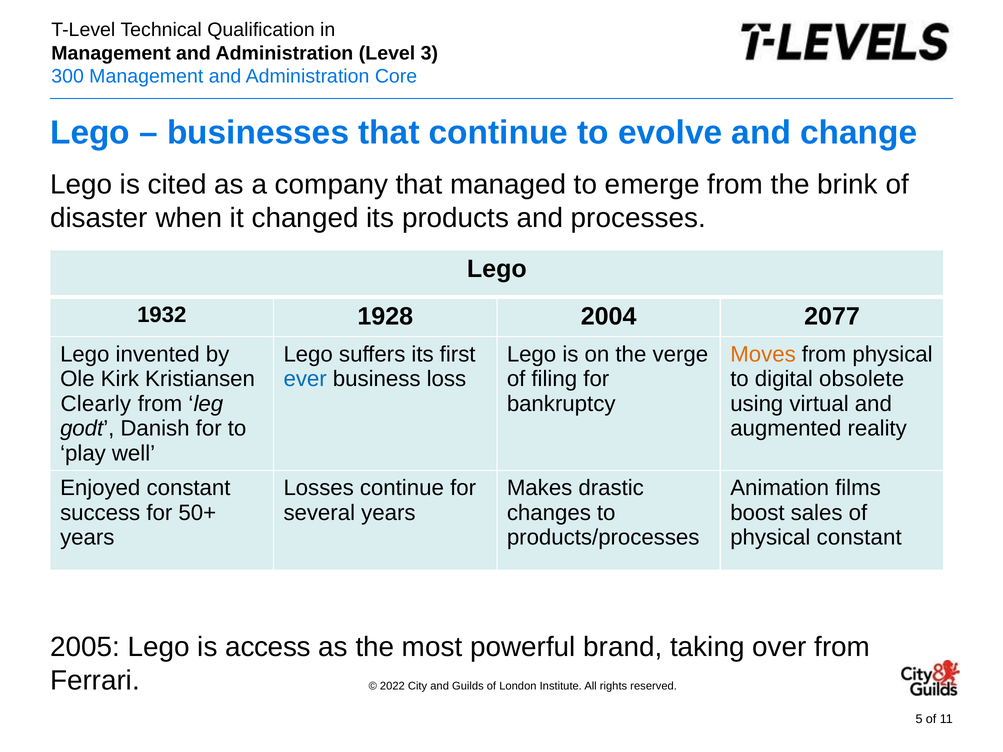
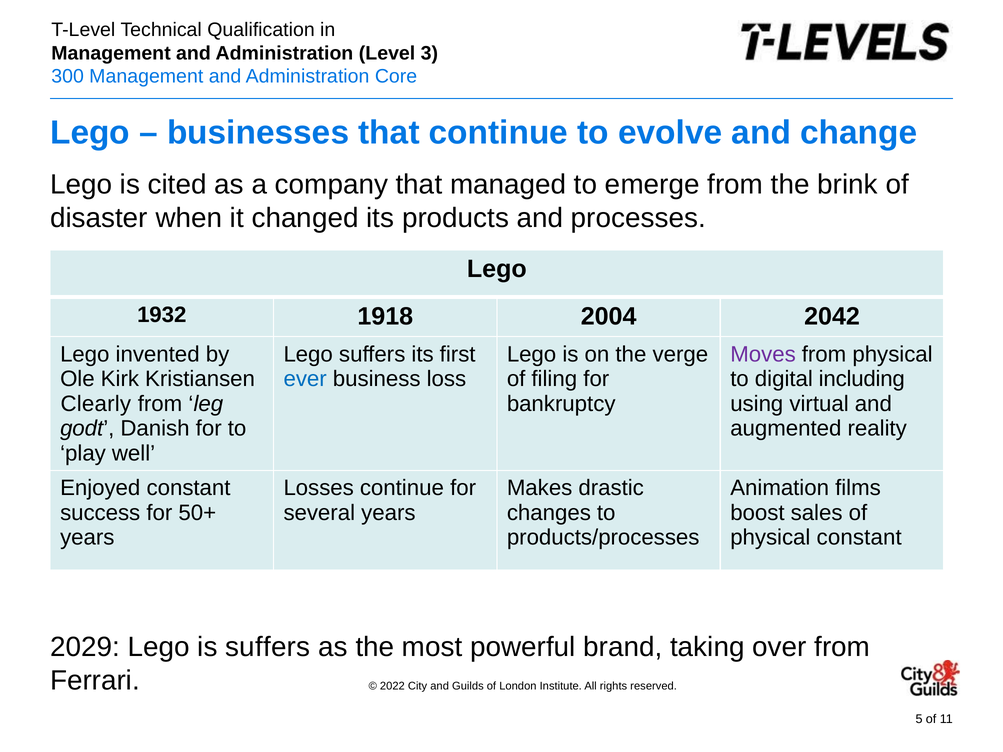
1928: 1928 -> 1918 (385, 317)
2077: 2077 -> 2042 (832, 317)
Moves colour: orange -> purple (763, 354)
obsolete: obsolete -> including (862, 379)
2005: 2005 -> 2029 (85, 647)
is access: access -> suffers (268, 647)
